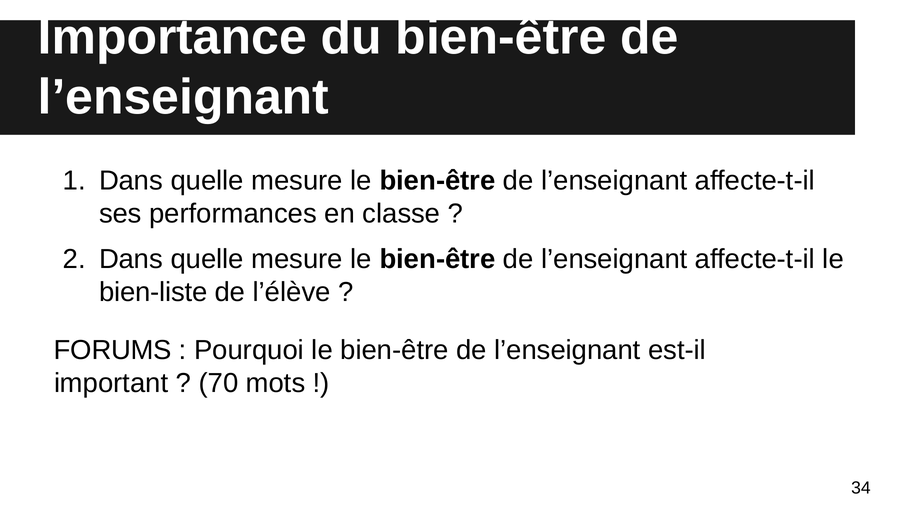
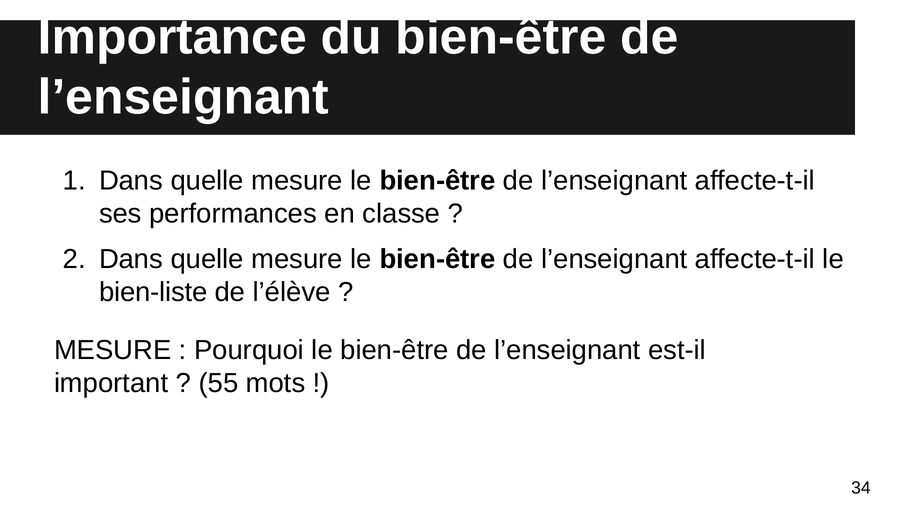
FORUMS: FORUMS -> MESURE (113, 350)
70: 70 -> 55 (219, 383)
